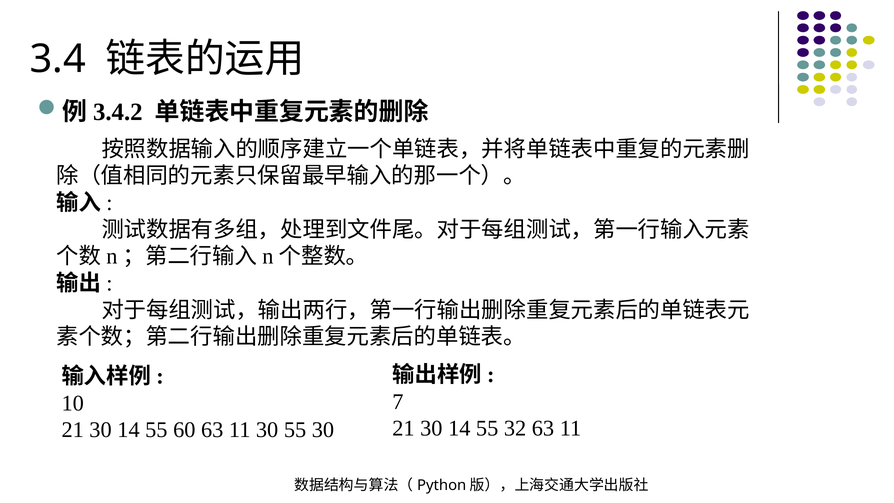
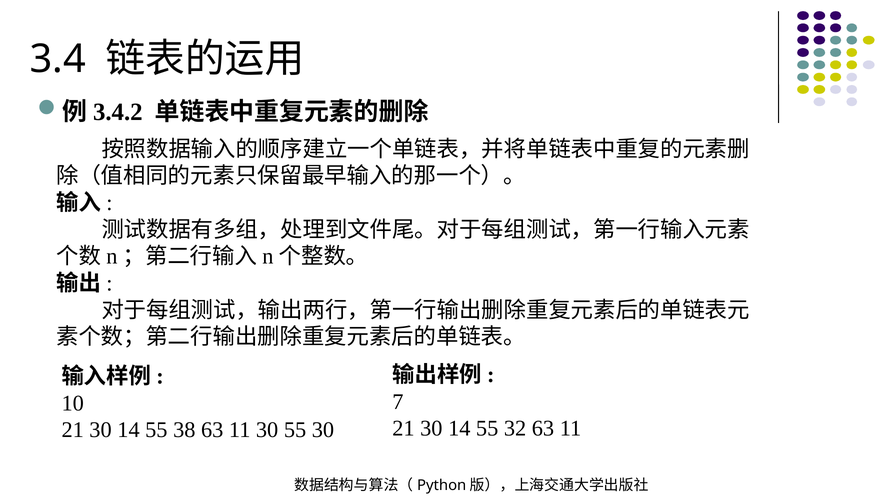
60: 60 -> 38 (184, 430)
